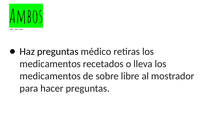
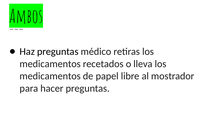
sobre: sobre -> papel (107, 76)
